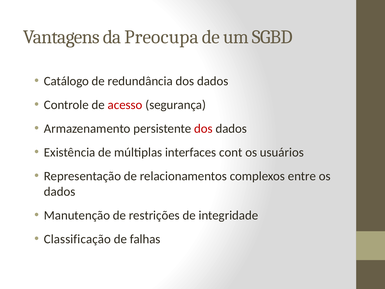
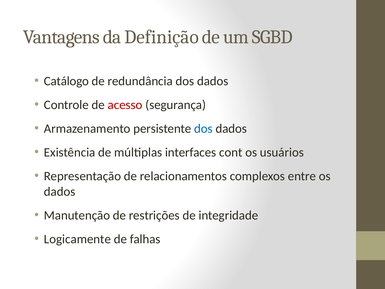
Preocupa: Preocupa -> Definição (162, 37)
dos colour: red -> blue (203, 129)
Classificação: Classificação -> Logicamente (77, 239)
